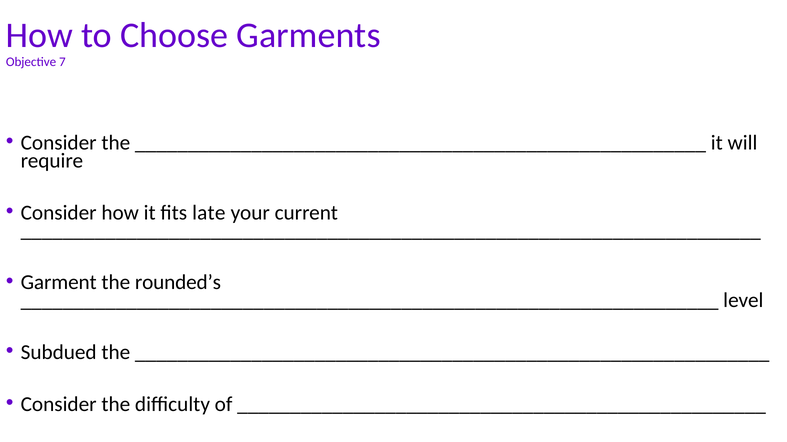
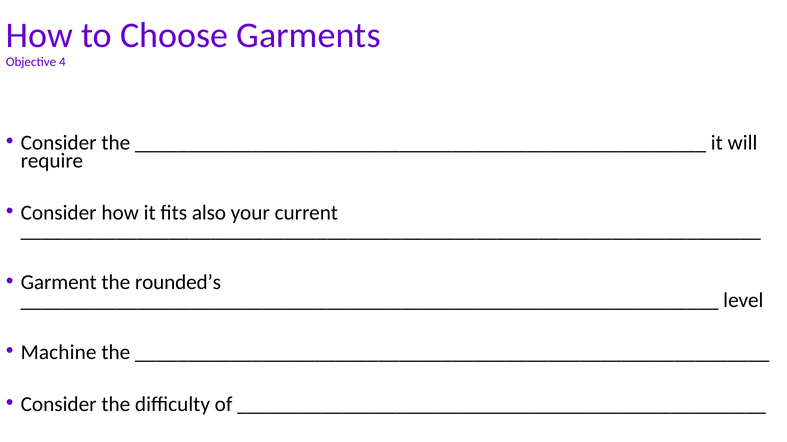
7: 7 -> 4 (62, 62)
late: late -> also (209, 213)
Subdued: Subdued -> Machine (59, 353)
